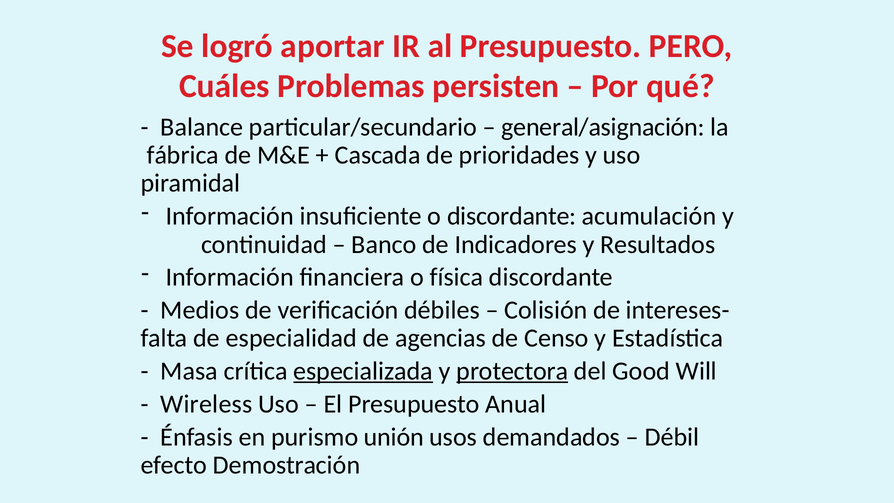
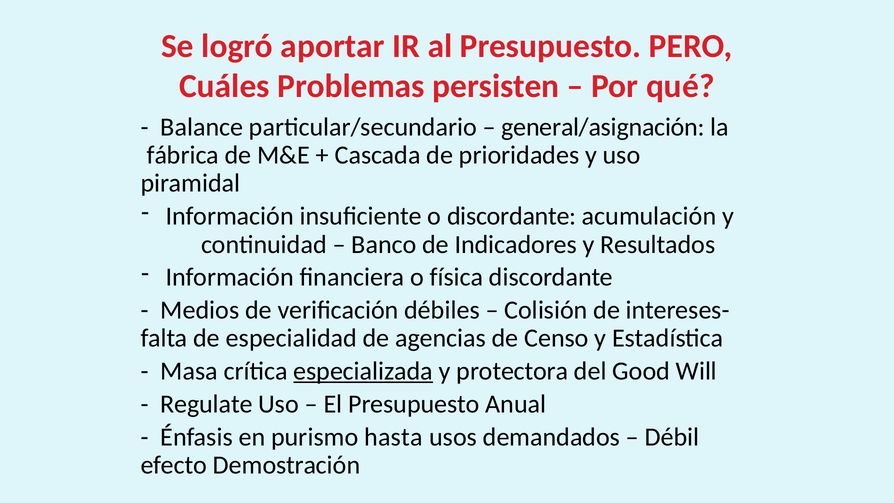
protectora underline: present -> none (512, 371)
Wireless: Wireless -> Regulate (207, 404)
unión: unión -> hasta (394, 437)
